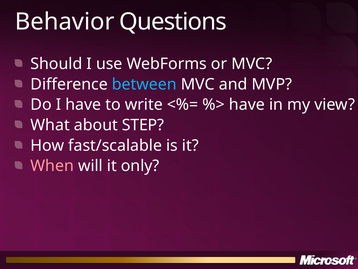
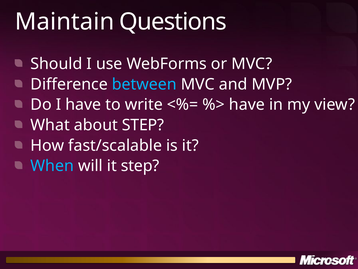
Behavior: Behavior -> Maintain (65, 22)
When colour: pink -> light blue (52, 166)
it only: only -> step (140, 166)
